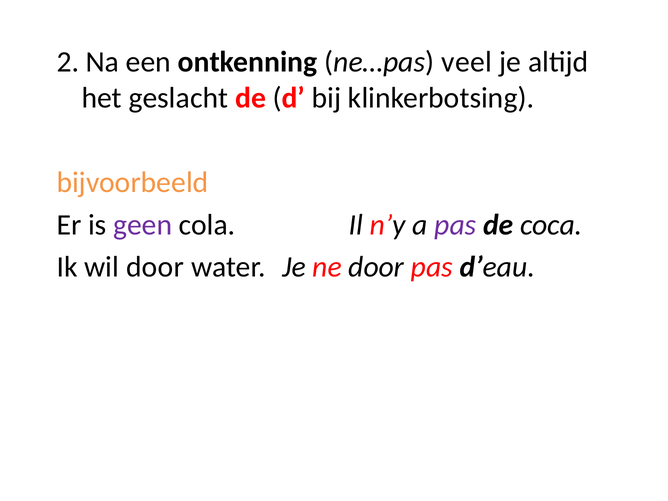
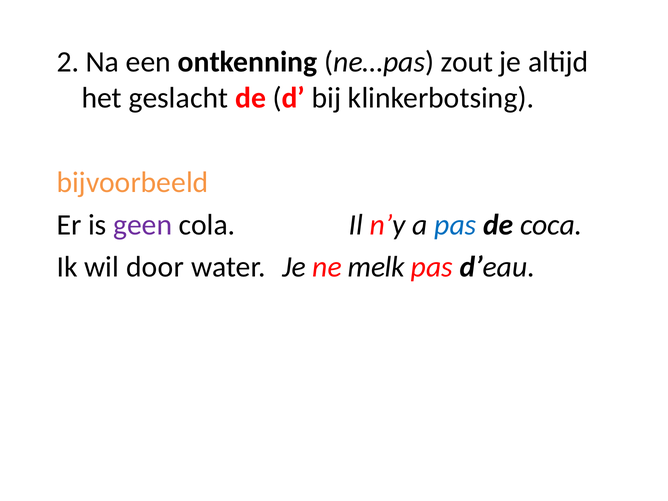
veel: veel -> zout (467, 62)
pas colour: purple -> blue (455, 225)
ne door: door -> melk (376, 267)
